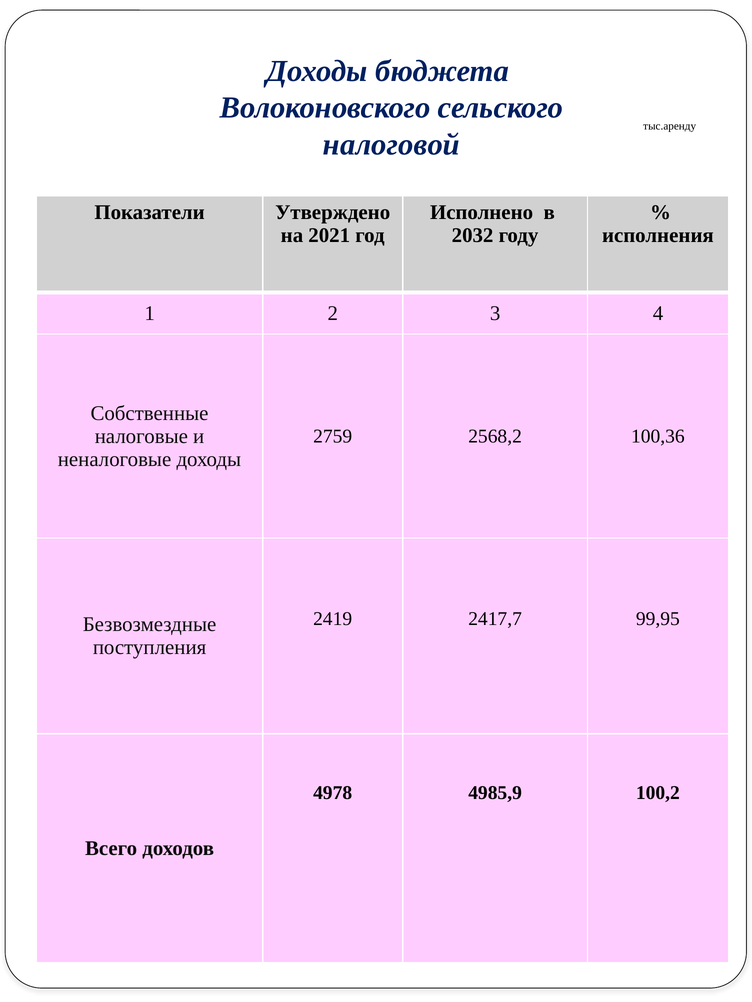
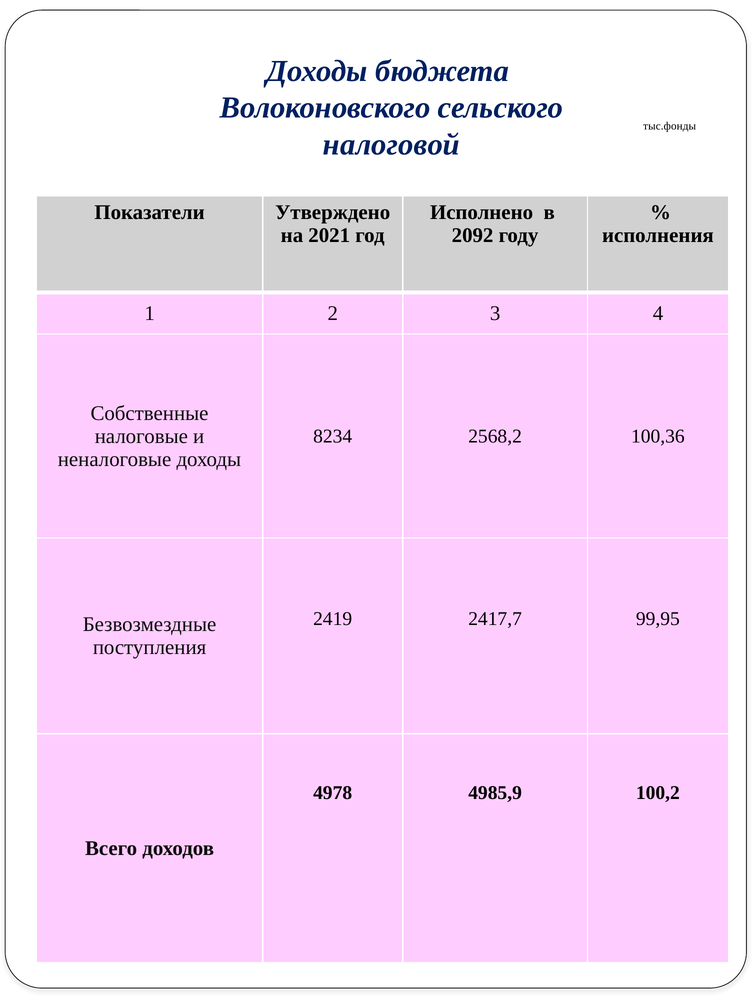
тыс.аренду: тыс.аренду -> тыс.фонды (670, 126)
2032: 2032 -> 2092 (473, 236)
2759: 2759 -> 8234 (333, 436)
